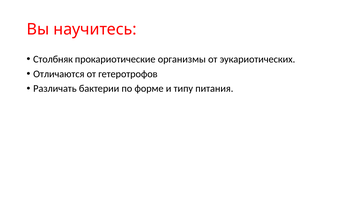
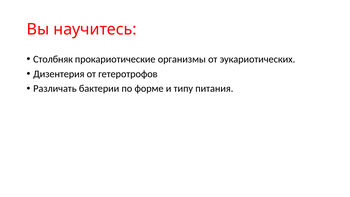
Отличаются: Отличаются -> Дизентерия (59, 74)
